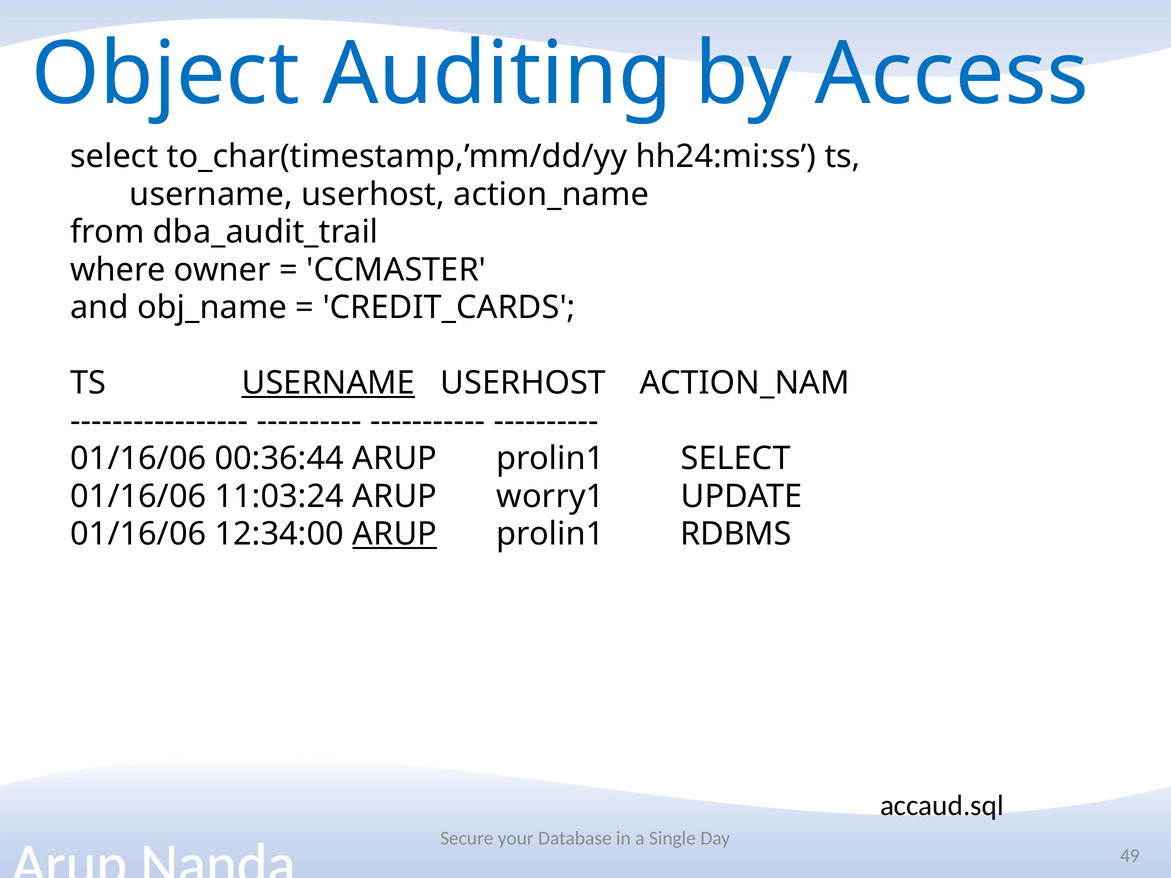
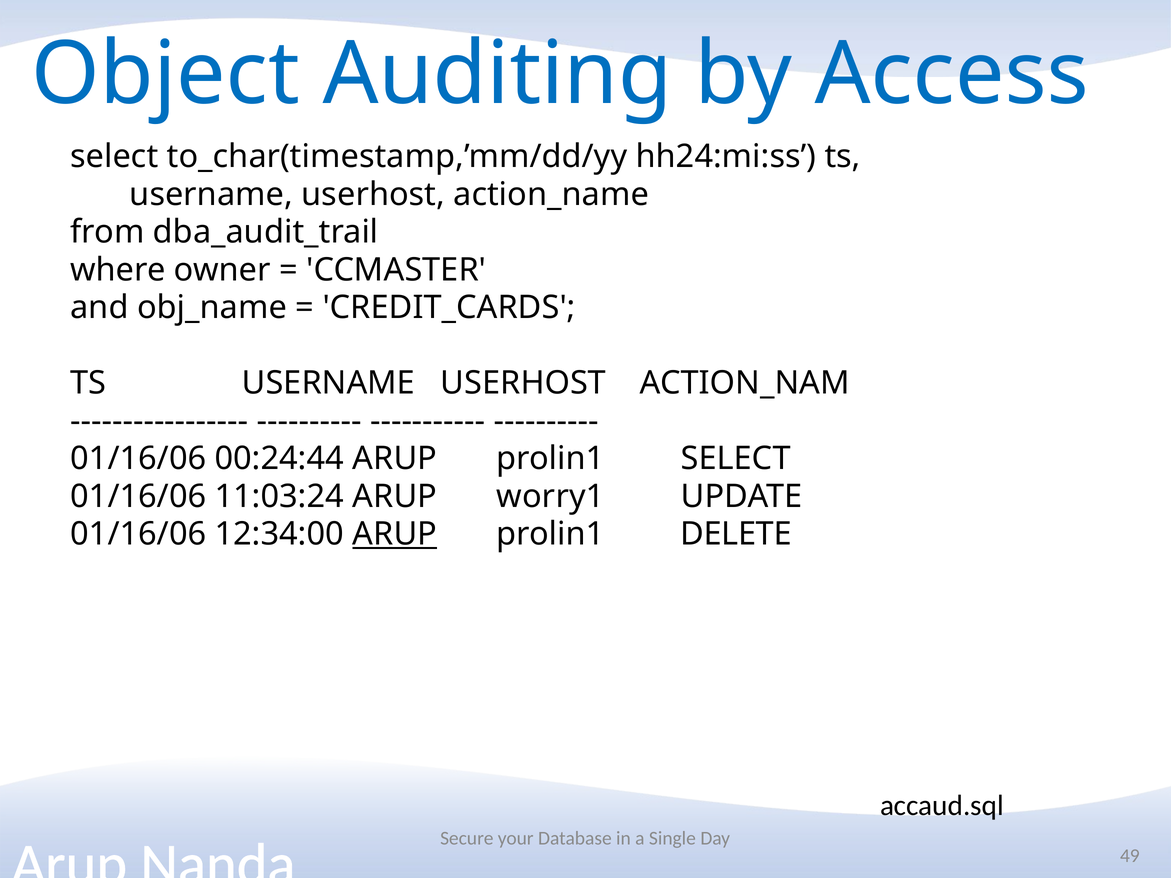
USERNAME underline: present -> none (328, 383)
00:36:44: 00:36:44 -> 00:24:44 (279, 459)
RDBMS: RDBMS -> DELETE (736, 534)
